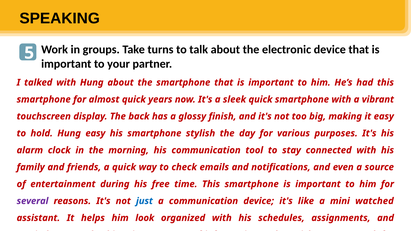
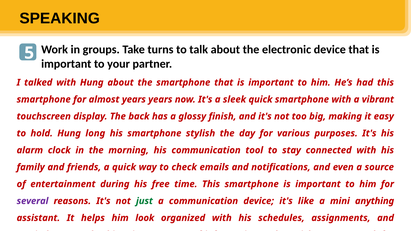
almost quick: quick -> years (134, 99)
Hung easy: easy -> long (95, 133)
just colour: blue -> green (144, 201)
mini watched: watched -> anything (375, 201)
